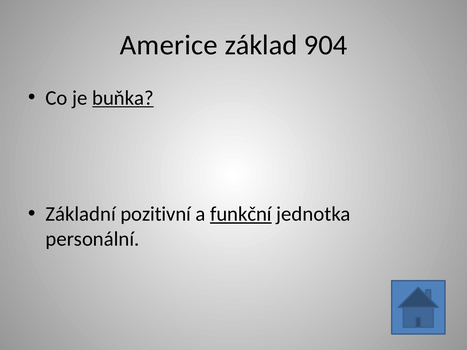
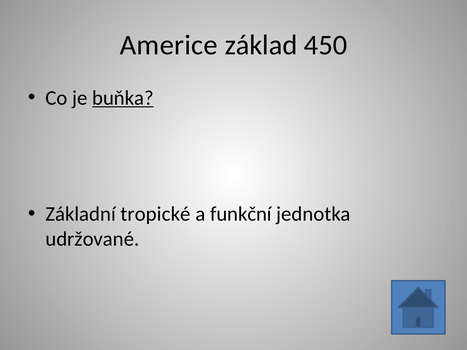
904: 904 -> 450 (326, 45)
pozitivní: pozitivní -> tropické (156, 214)
funkční underline: present -> none (241, 214)
personální: personální -> udržované (92, 239)
